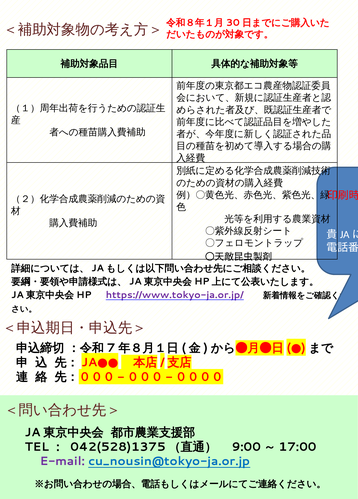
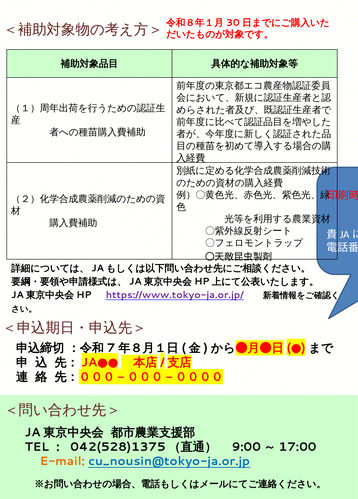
E-mail colour: purple -> orange (62, 462)
